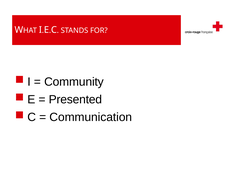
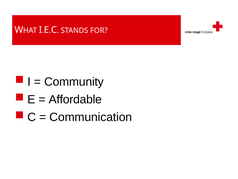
Presented: Presented -> Affordable (75, 99)
